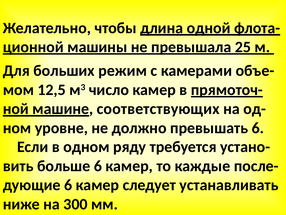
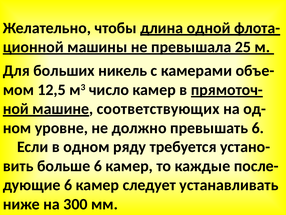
режим: режим -> никель (123, 71)
